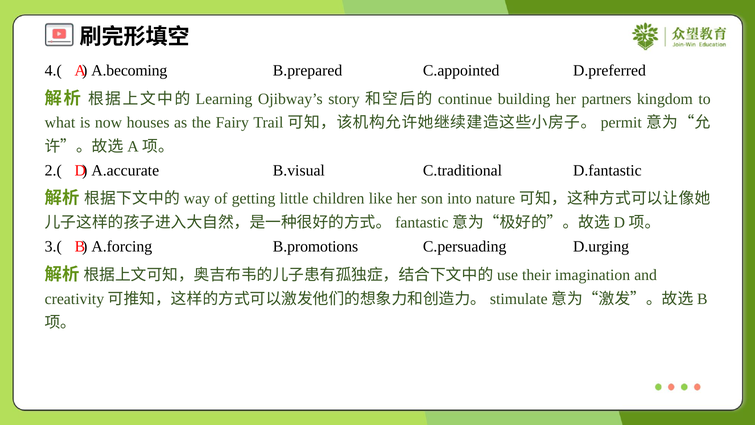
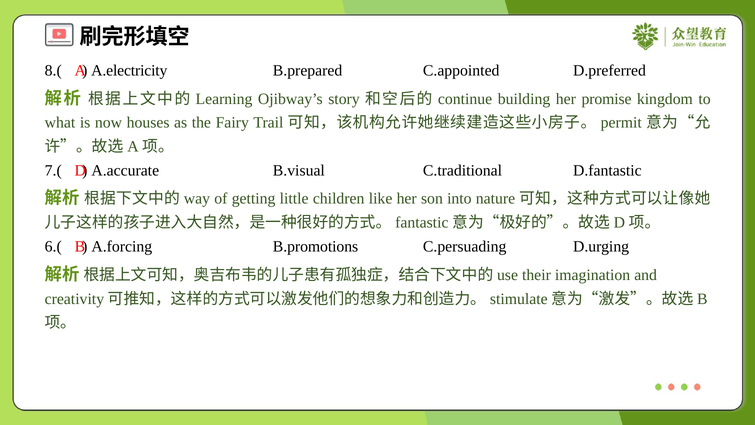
4.(: 4.( -> 8.( (53, 71)
A.becoming: A.becoming -> A.electricity (129, 71)
partners: partners -> promise (607, 99)
2.(: 2.( -> 7.( (53, 170)
3.(: 3.( -> 6.( (53, 247)
